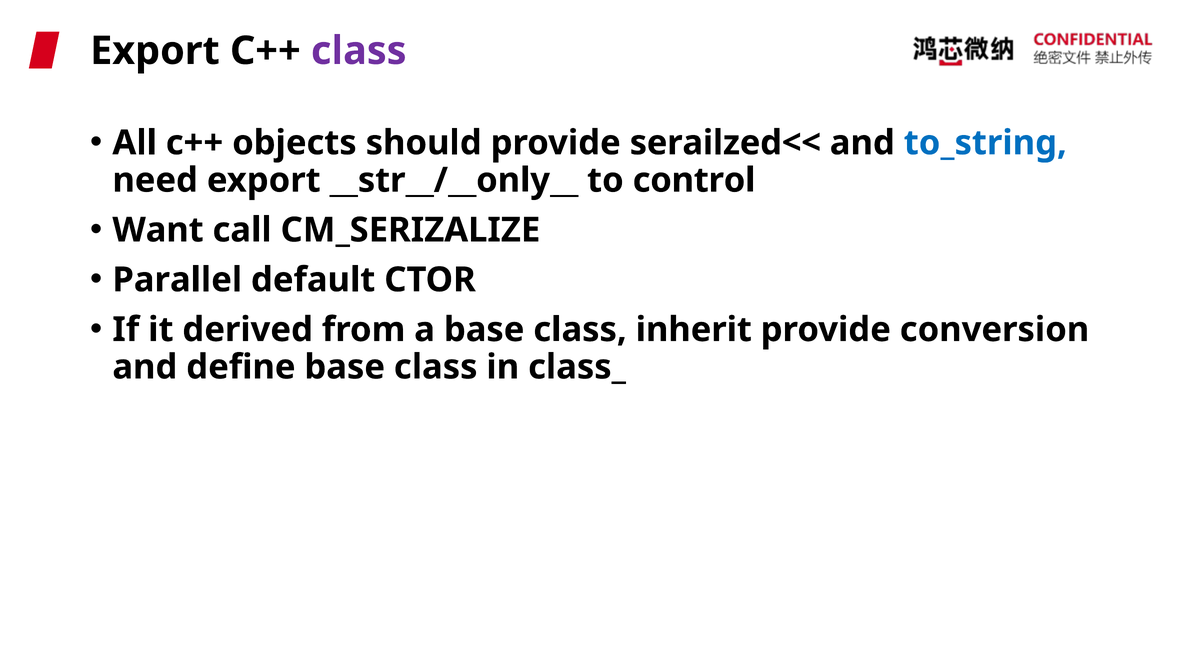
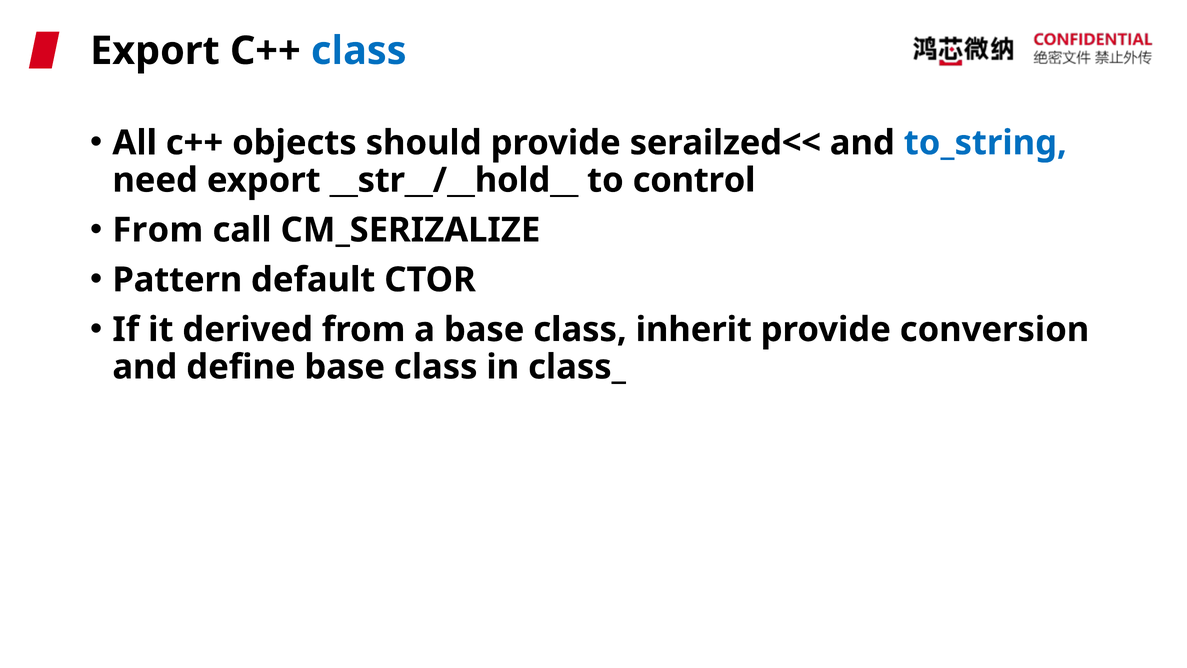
class colour: purple -> blue (359, 51)
__str__/__only__: __str__/__only__ -> __str__/__hold__ (454, 180)
Want: Want -> From (158, 230)
Parallel: Parallel -> Pattern (177, 280)
